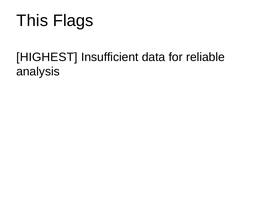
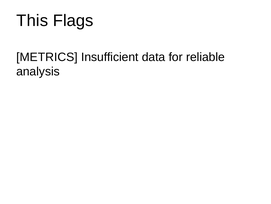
HIGHEST: HIGHEST -> METRICS (47, 57)
